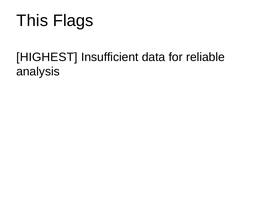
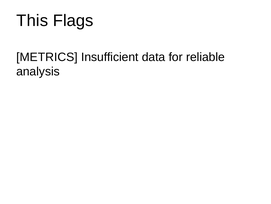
HIGHEST: HIGHEST -> METRICS (47, 57)
